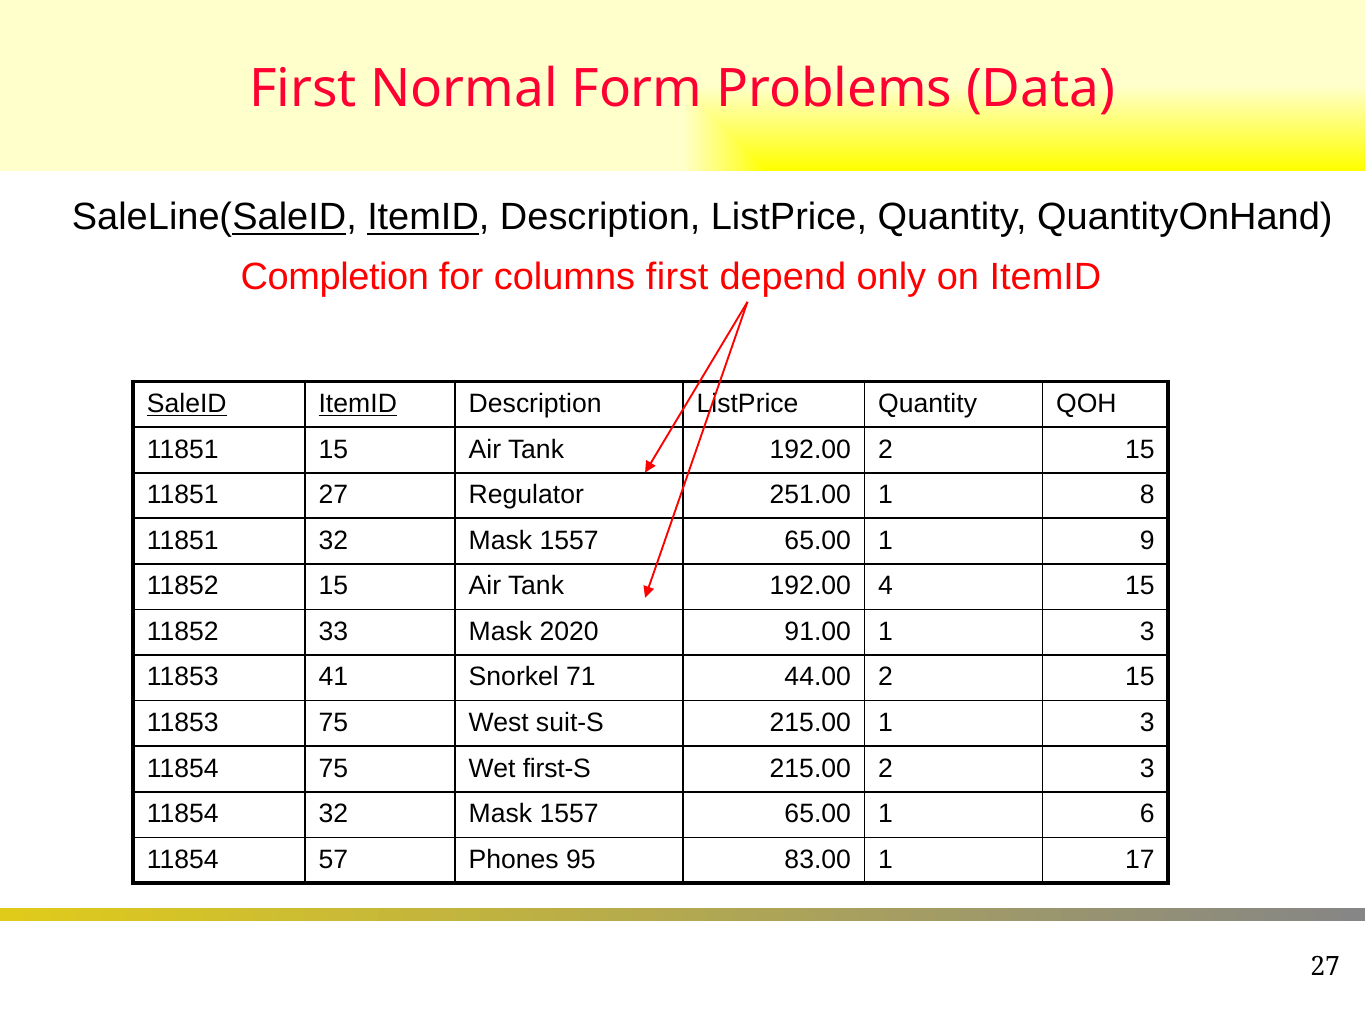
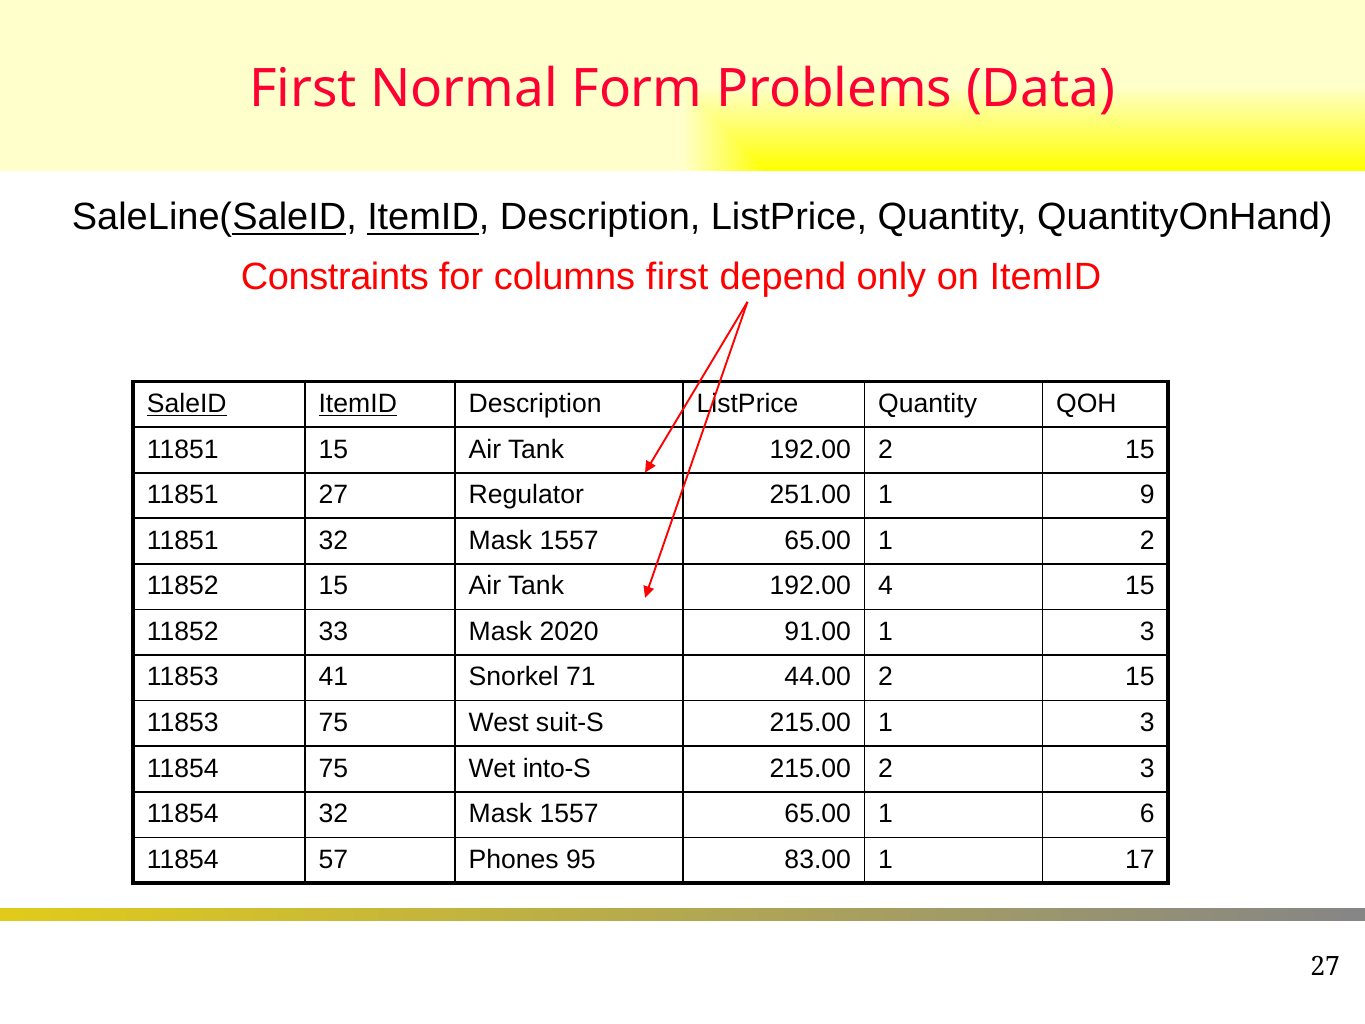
Completion: Completion -> Constraints (335, 277)
8: 8 -> 9 (1147, 495)
1 9: 9 -> 2 (1147, 540)
first-S: first-S -> into-S (557, 768)
